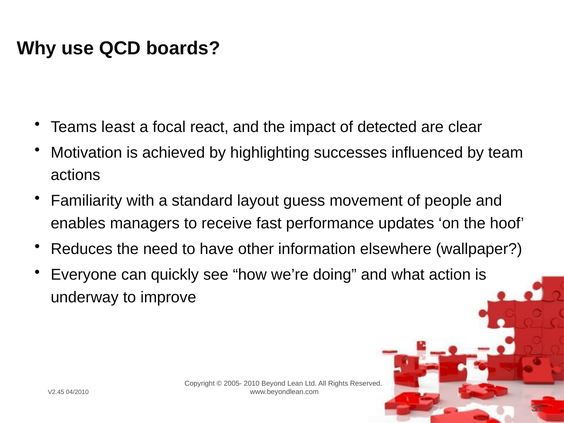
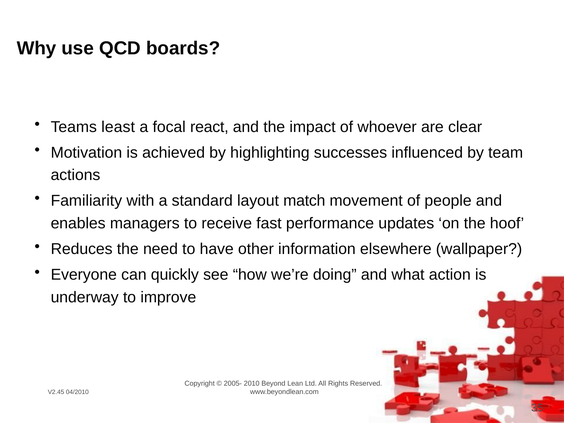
detected: detected -> whoever (387, 127)
guess: guess -> match (304, 201)
